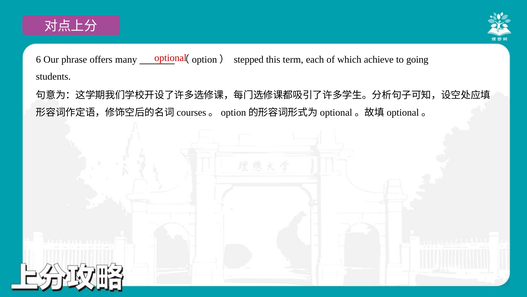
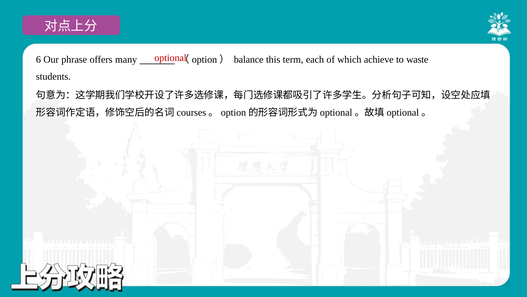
stepped: stepped -> balance (249, 59)
going: going -> waste (417, 59)
